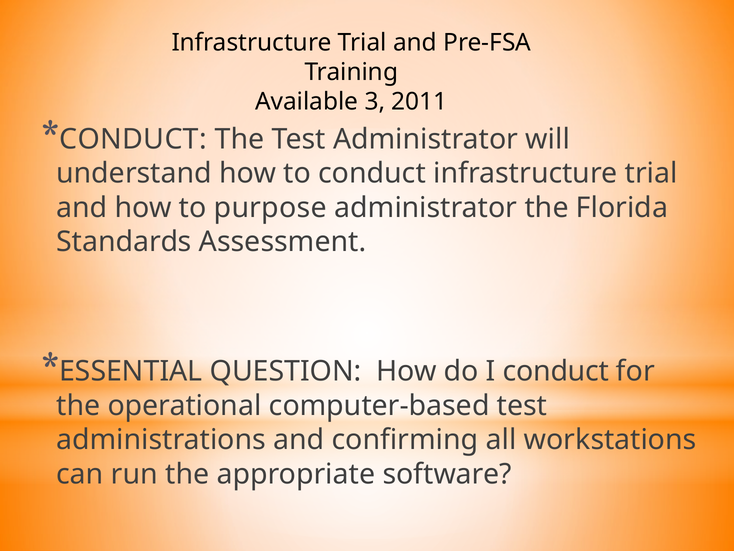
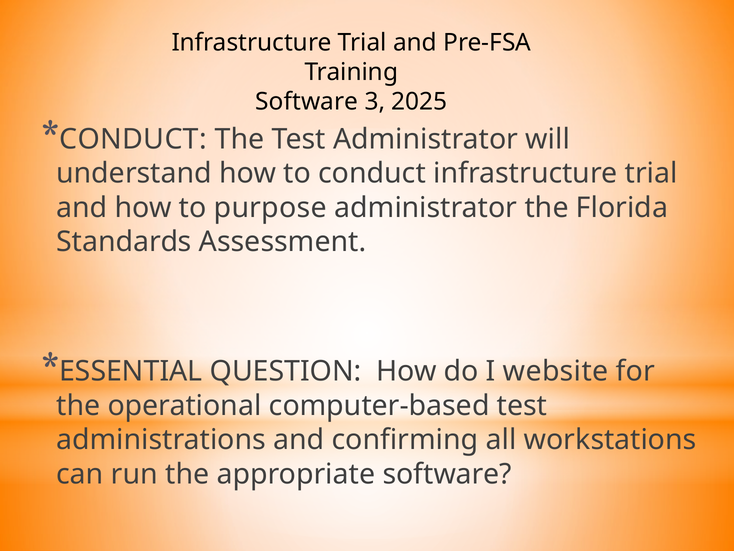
Available: Available -> Software (307, 101)
2011: 2011 -> 2025 (419, 101)
I conduct: conduct -> website (556, 371)
